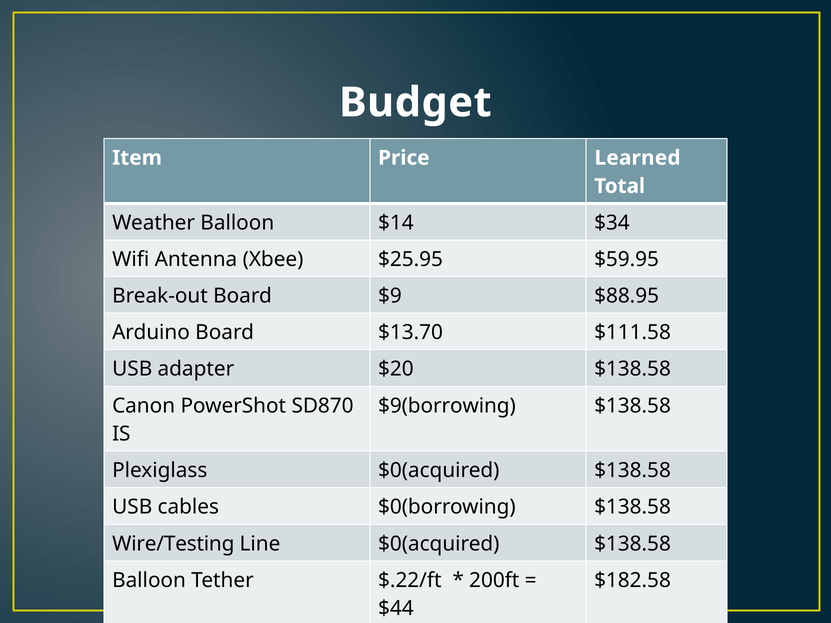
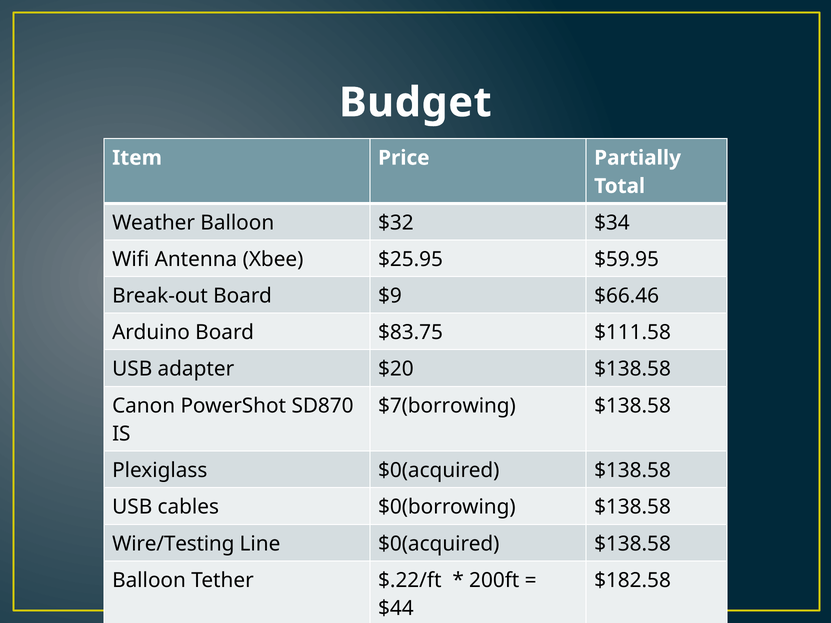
Learned: Learned -> Partially (638, 158)
$14: $14 -> $32 (396, 223)
$88.95: $88.95 -> $66.46 (627, 296)
$13.70: $13.70 -> $83.75 (411, 333)
$9(borrowing: $9(borrowing -> $7(borrowing (447, 406)
